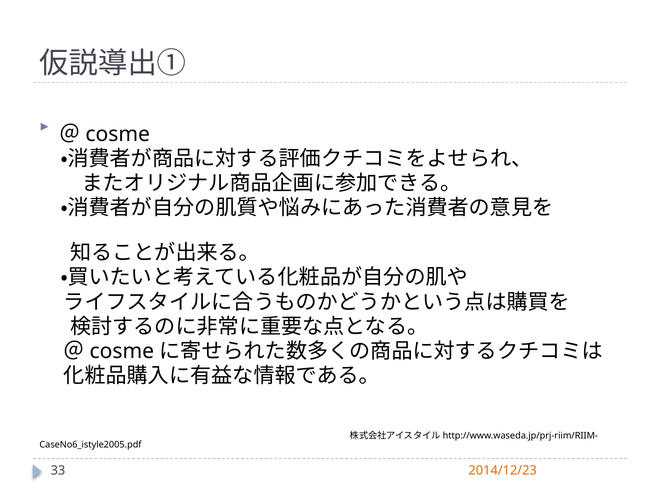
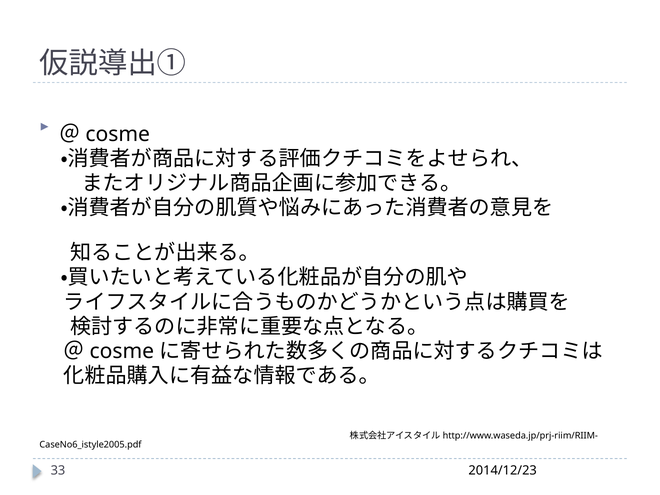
2014/12/23 colour: orange -> black (503, 471)
